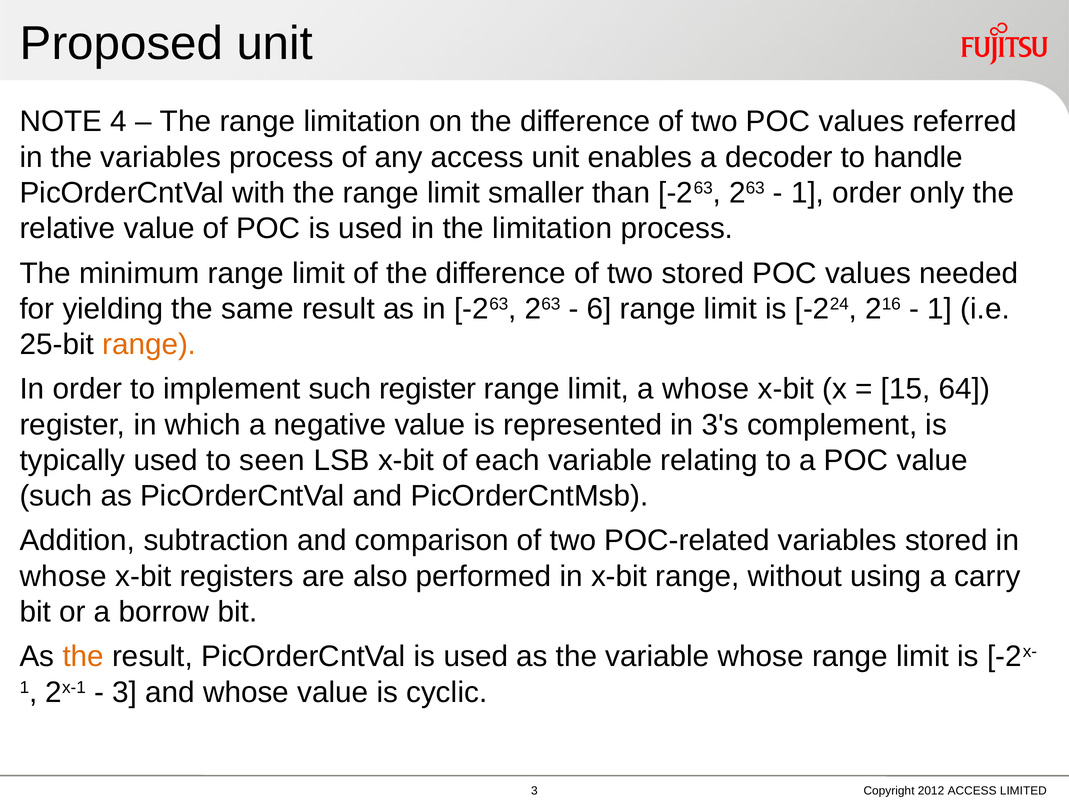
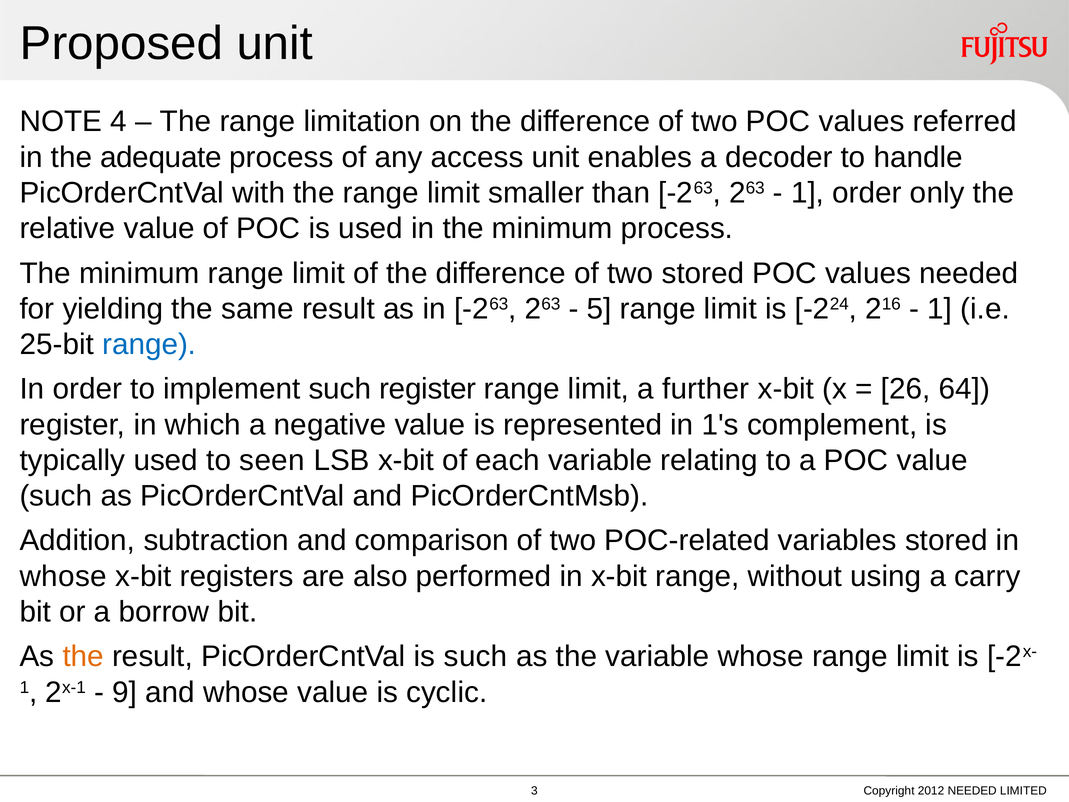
the variables: variables -> adequate (161, 157)
in the limitation: limitation -> minimum (552, 229)
6: 6 -> 5 (599, 309)
range colour: orange -> blue (149, 344)
a whose: whose -> further (706, 389)
15: 15 -> 26 (906, 389)
3's: 3's -> 1's (720, 425)
PicOrderCntVal is used: used -> such (476, 656)
3: 3 -> 9 (125, 692)
2012 ACCESS: ACCESS -> NEEDED (972, 790)
